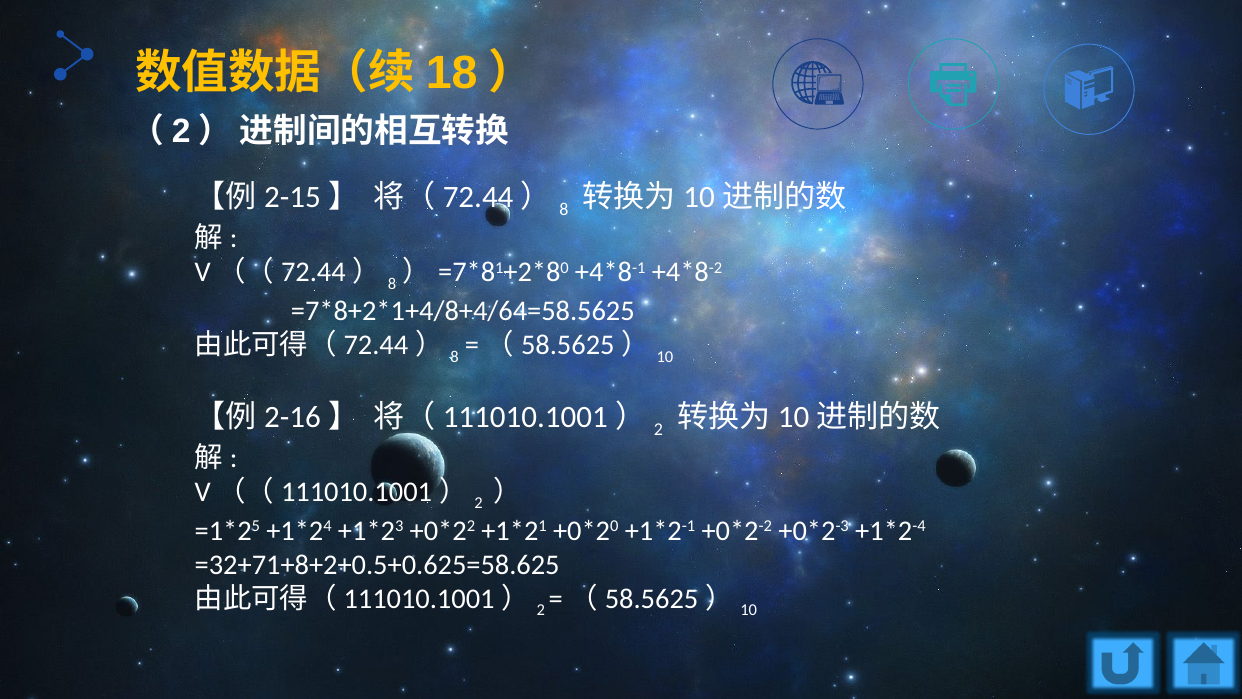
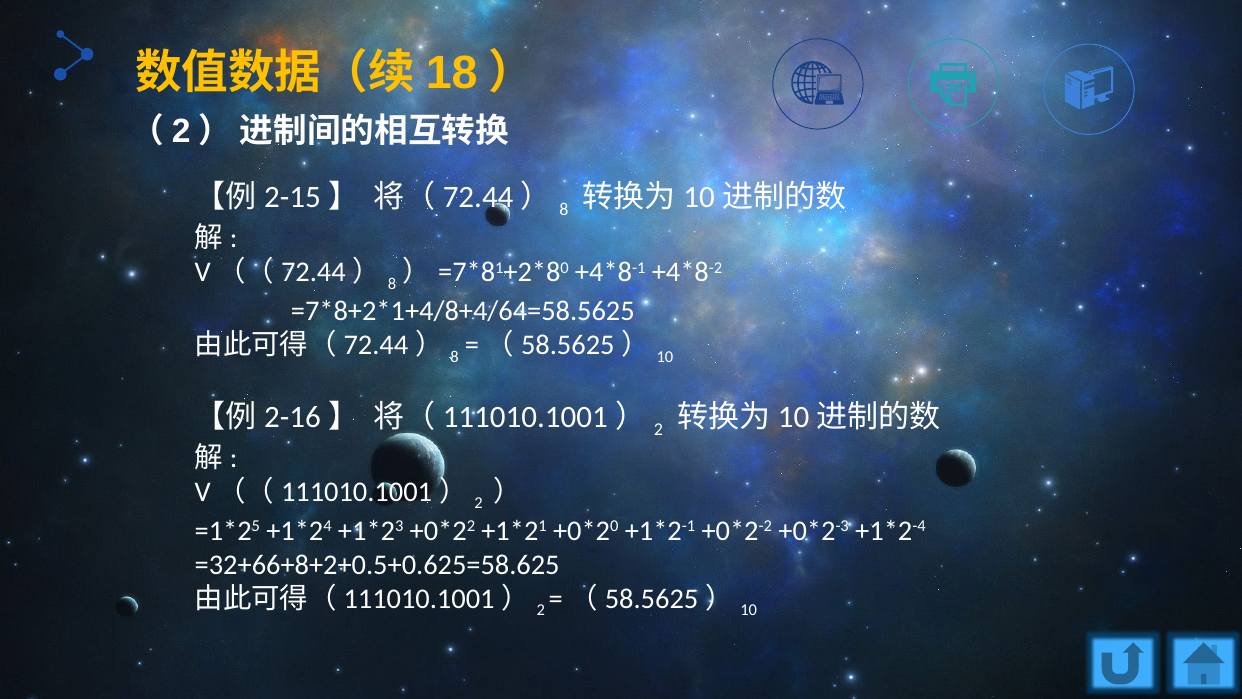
=32+71+8+2+0.5+0.625=58.625: =32+71+8+2+0.5+0.625=58.625 -> =32+66+8+2+0.5+0.625=58.625 (377, 565)
